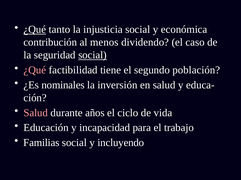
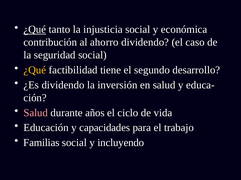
menos: menos -> ahorro (104, 42)
social underline: present -> none (92, 55)
¿Qué colour: pink -> yellow (35, 70)
población: población -> desarrollo (196, 70)
¿Es nominales: nominales -> dividendo (63, 85)
incapacidad: incapacidad -> capacidades (105, 128)
